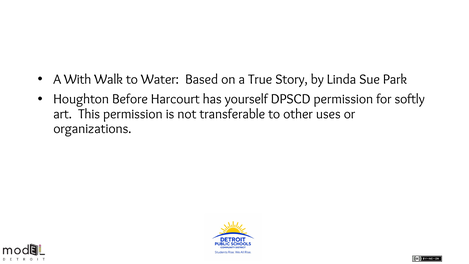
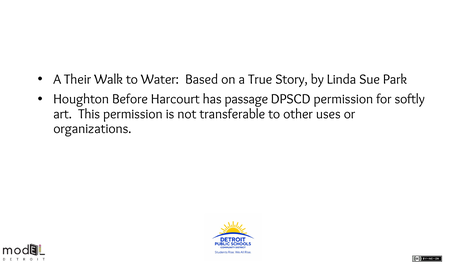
With: With -> Their (78, 79)
yourself: yourself -> passage (246, 99)
